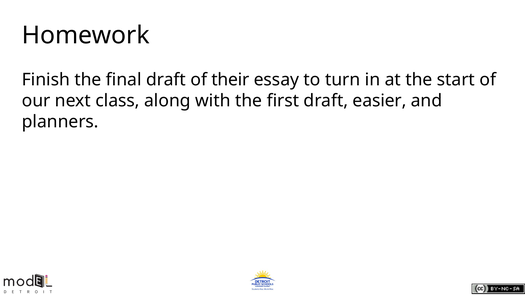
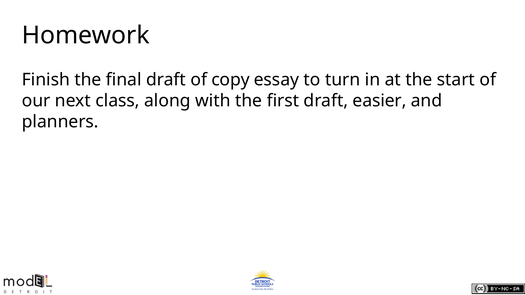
their: their -> copy (231, 80)
